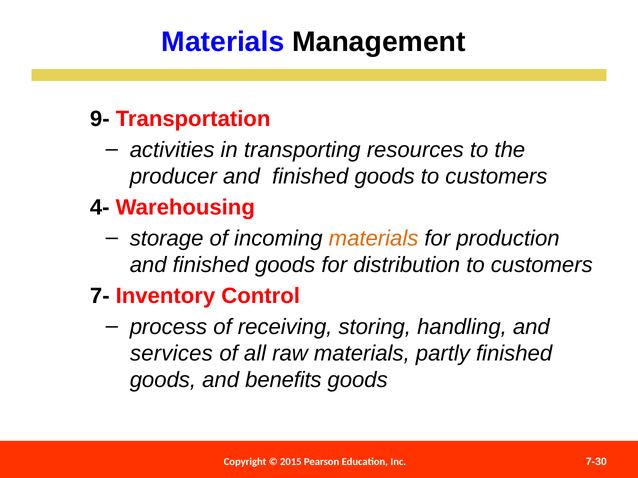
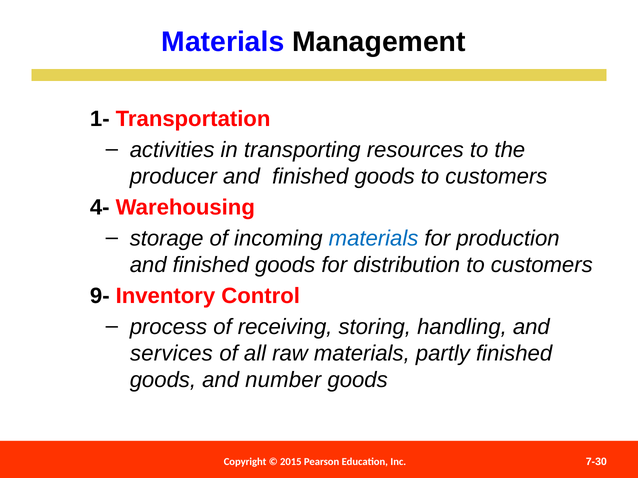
9-: 9- -> 1- (100, 119)
materials colour: orange -> blue (374, 239)
7-: 7- -> 9- (100, 296)
benefits: benefits -> number (283, 380)
